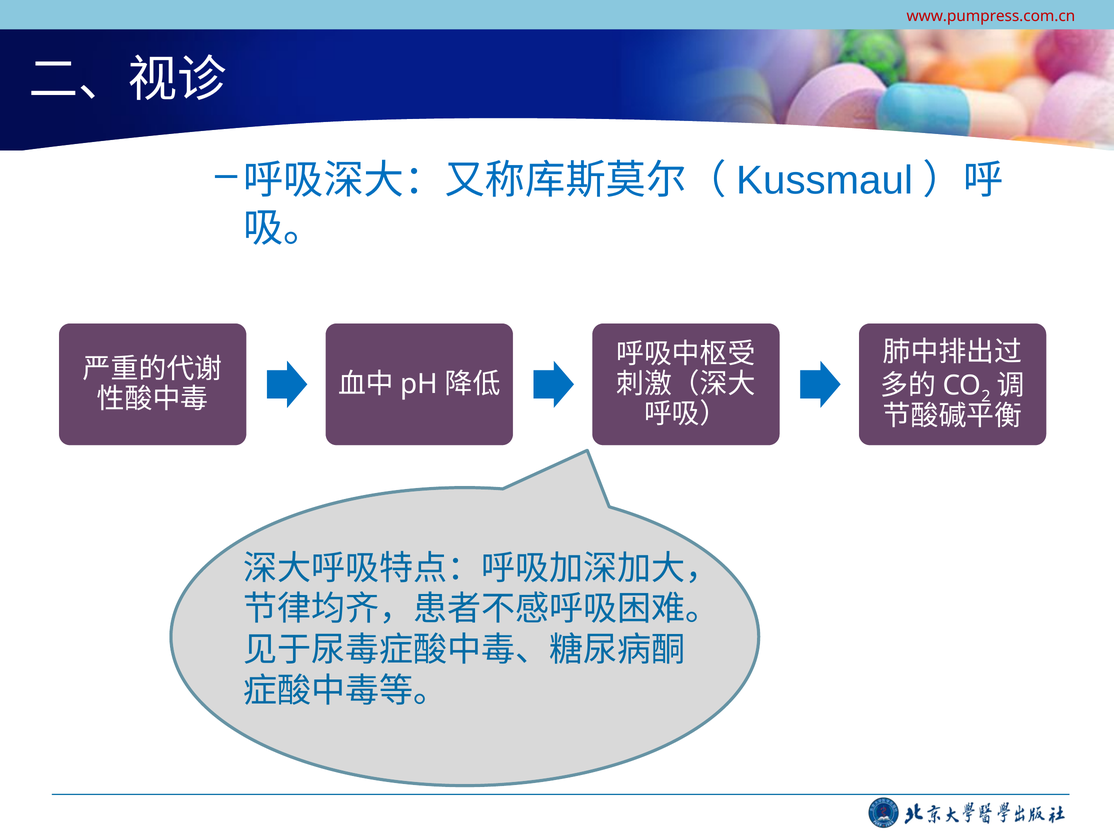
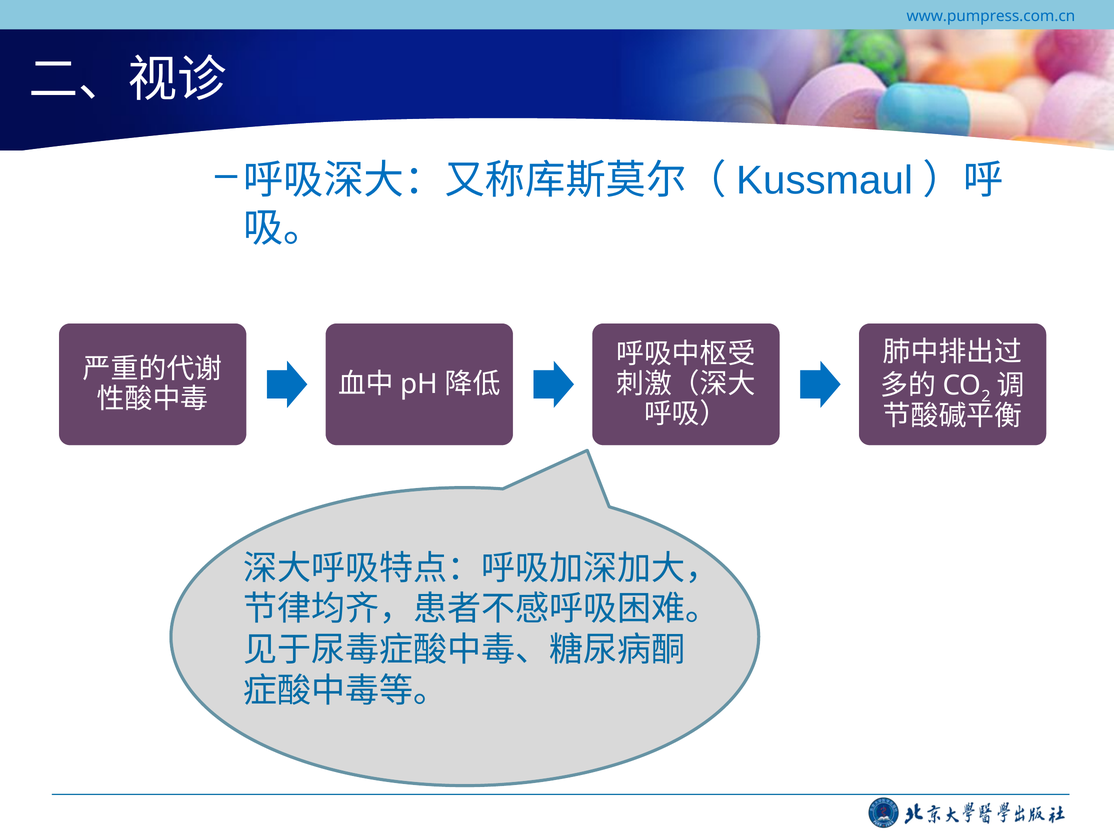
www.pumpress.com.cn colour: red -> blue (991, 16)
